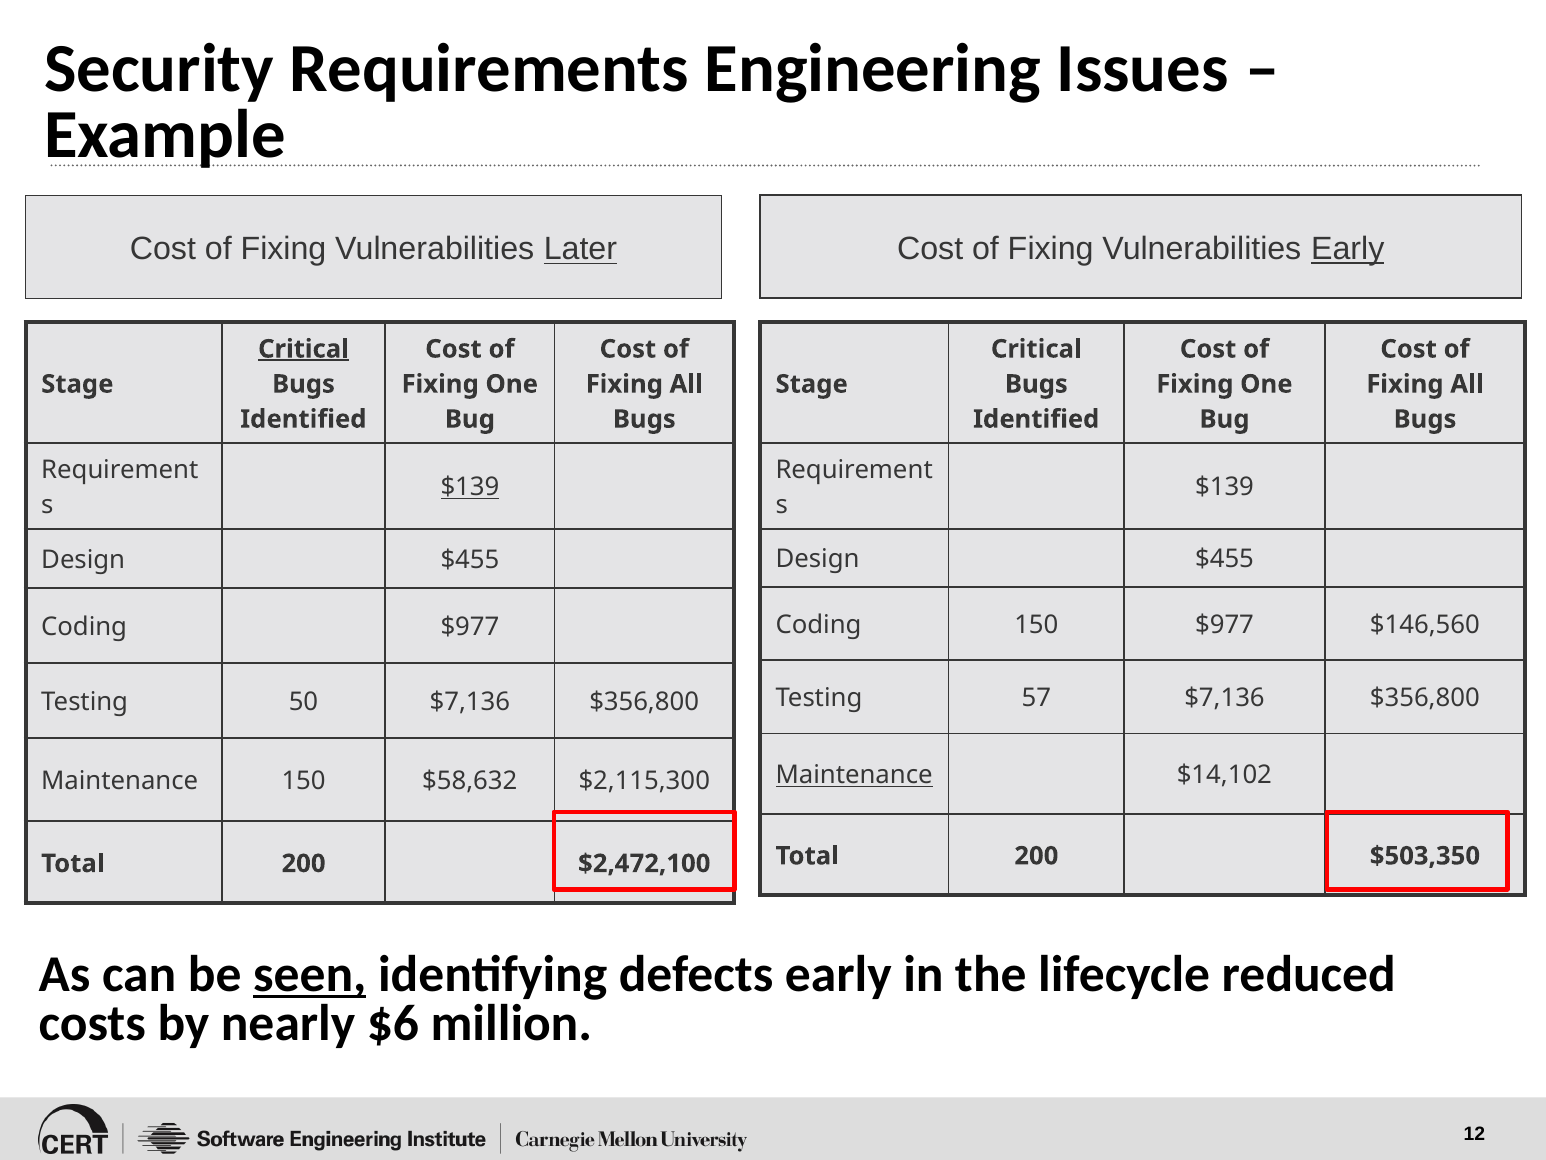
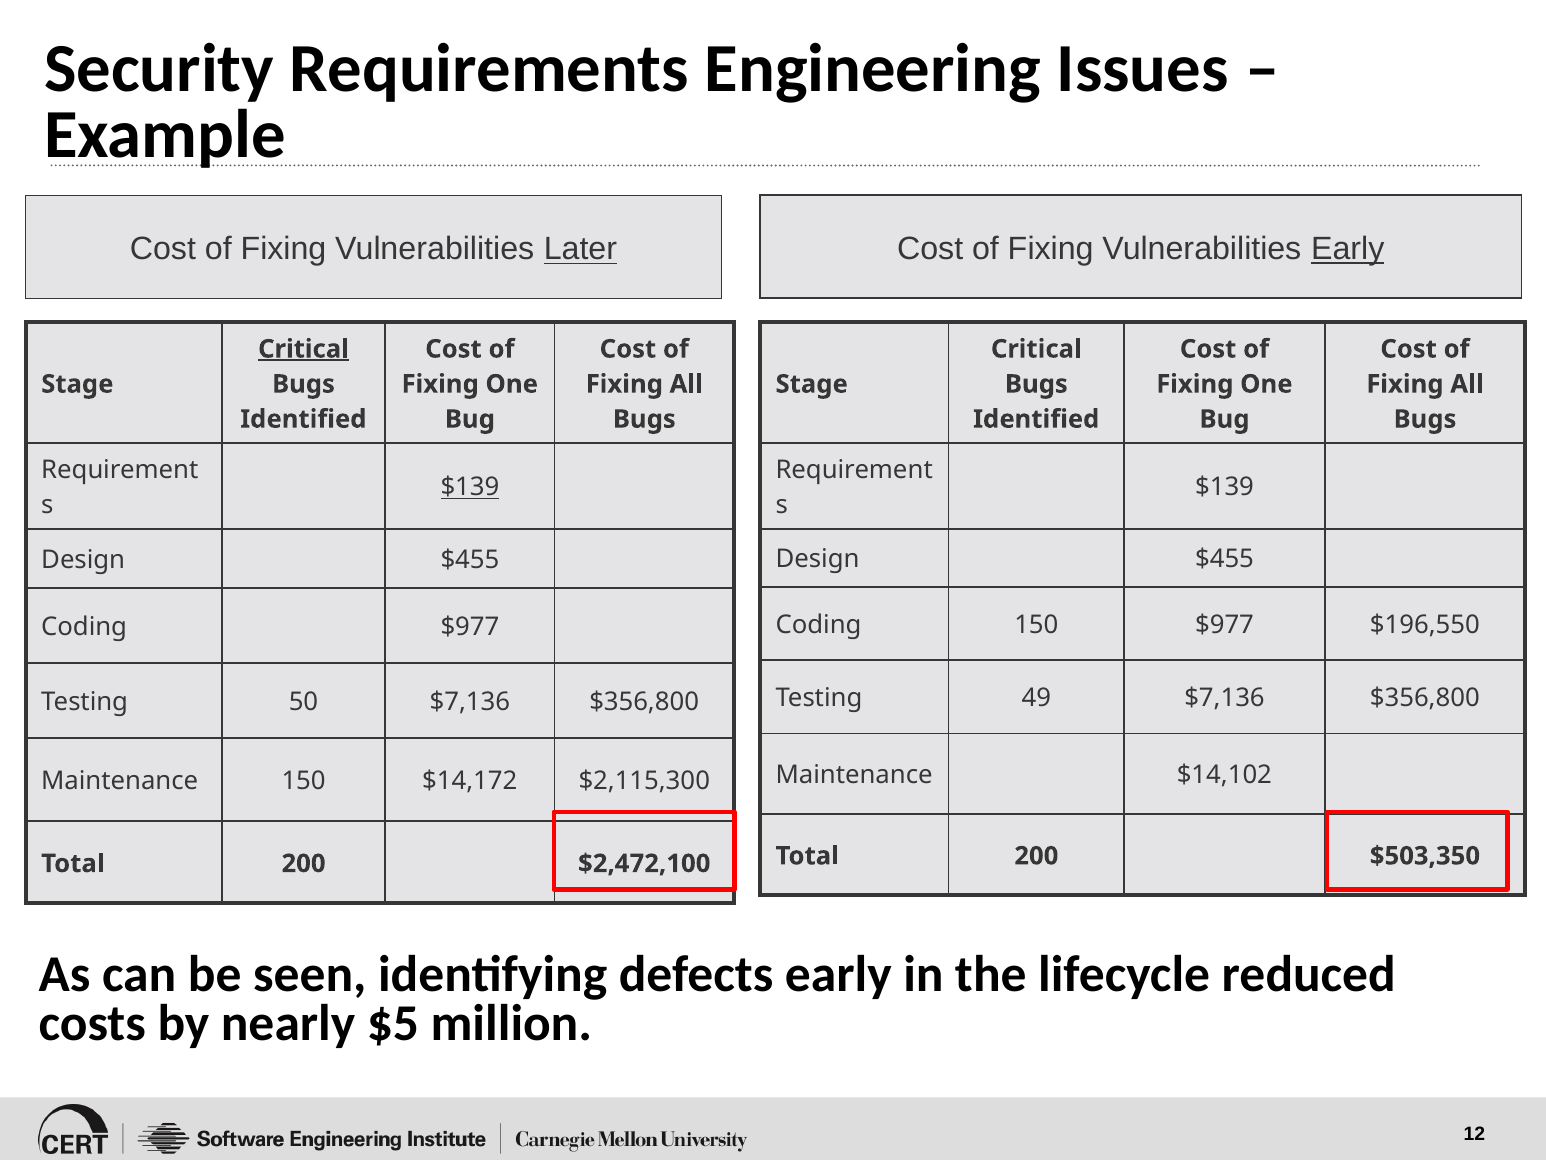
$146,560: $146,560 -> $196,550 (1425, 625)
57: 57 -> 49 (1036, 698)
Maintenance underline: present -> none (854, 775)
$58,632: $58,632 -> $14,172 (470, 781)
seen underline: present -> none (310, 974)
$6: $6 -> $5 (393, 1023)
